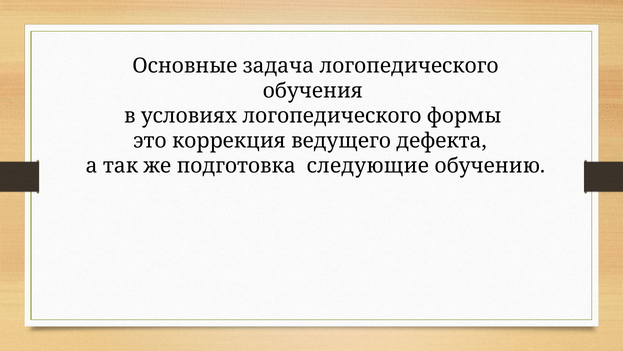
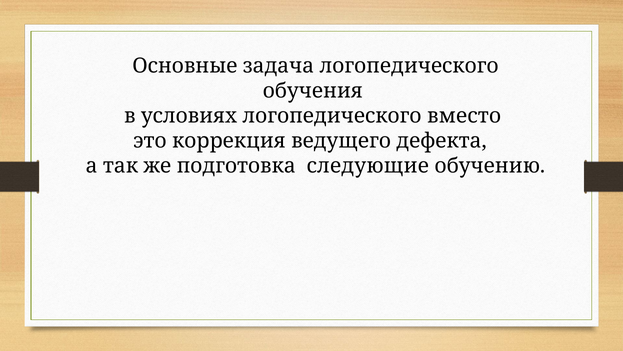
формы: формы -> вместо (464, 116)
